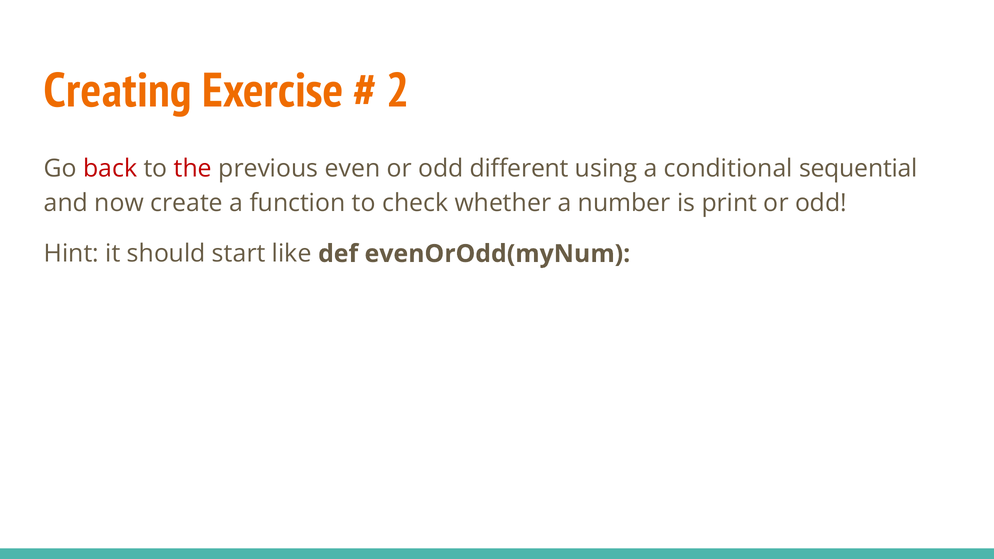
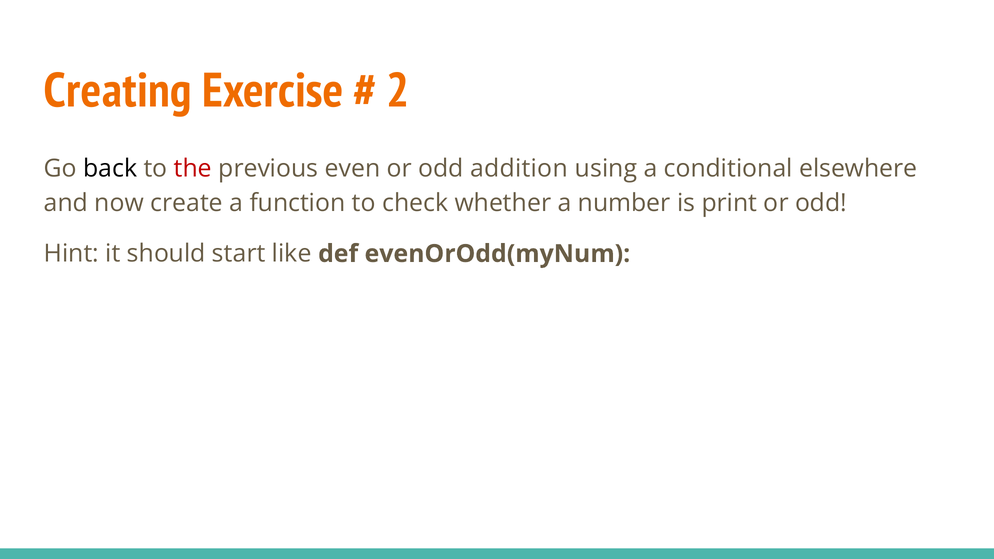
back colour: red -> black (110, 169)
different: different -> addition (519, 169)
sequential: sequential -> elsewhere (858, 169)
